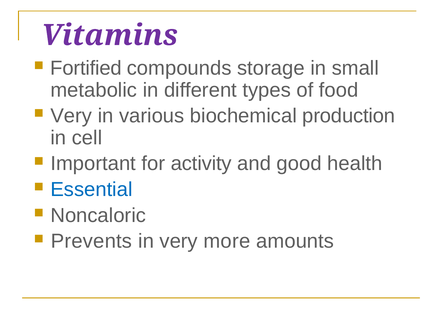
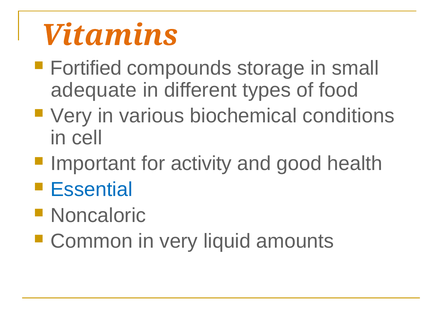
Vitamins colour: purple -> orange (110, 35)
metabolic: metabolic -> adequate (94, 90)
production: production -> conditions (349, 116)
Prevents: Prevents -> Common (92, 242)
more: more -> liquid (227, 242)
